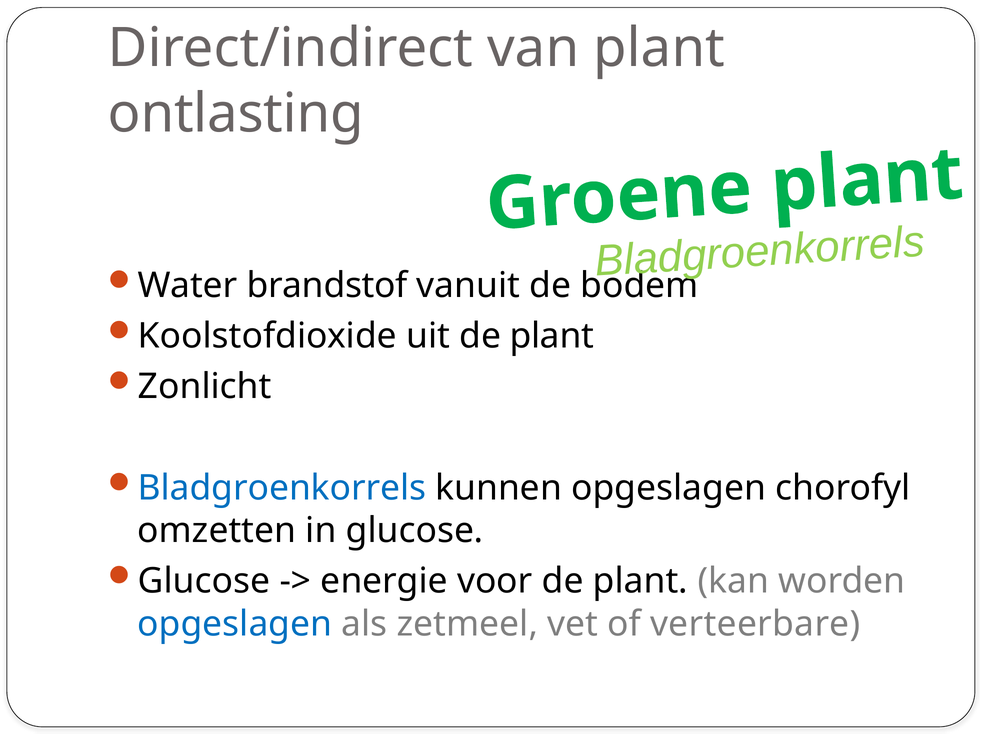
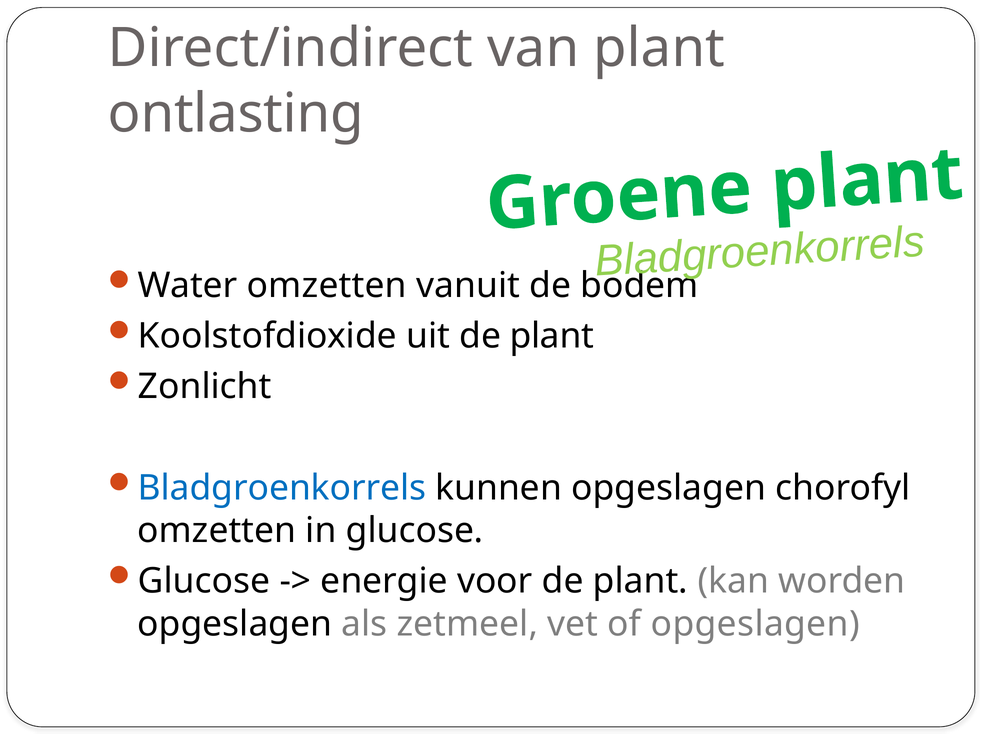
Water brandstof: brandstof -> omzetten (327, 285)
opgeslagen colour: blue -> black (235, 623)
of verteerbare: verteerbare -> opgeslagen (755, 623)
